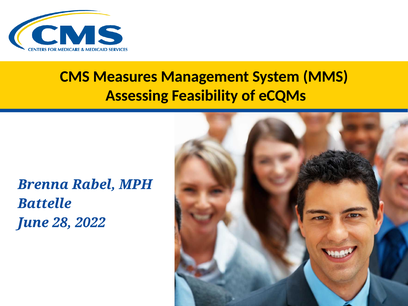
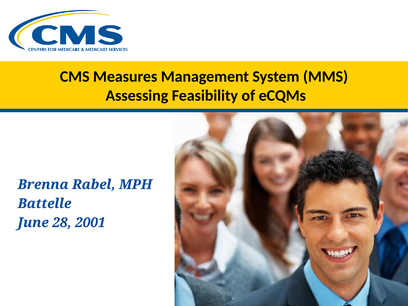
2022: 2022 -> 2001 (90, 223)
